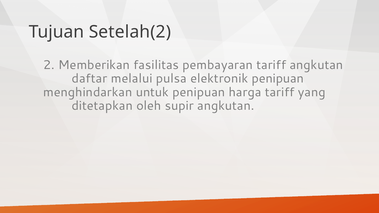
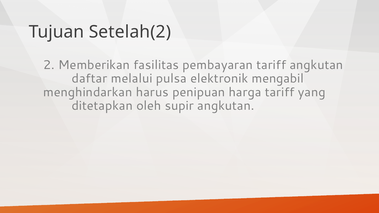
elektronik penipuan: penipuan -> mengabil (278, 79)
untuk: untuk -> harus (152, 92)
